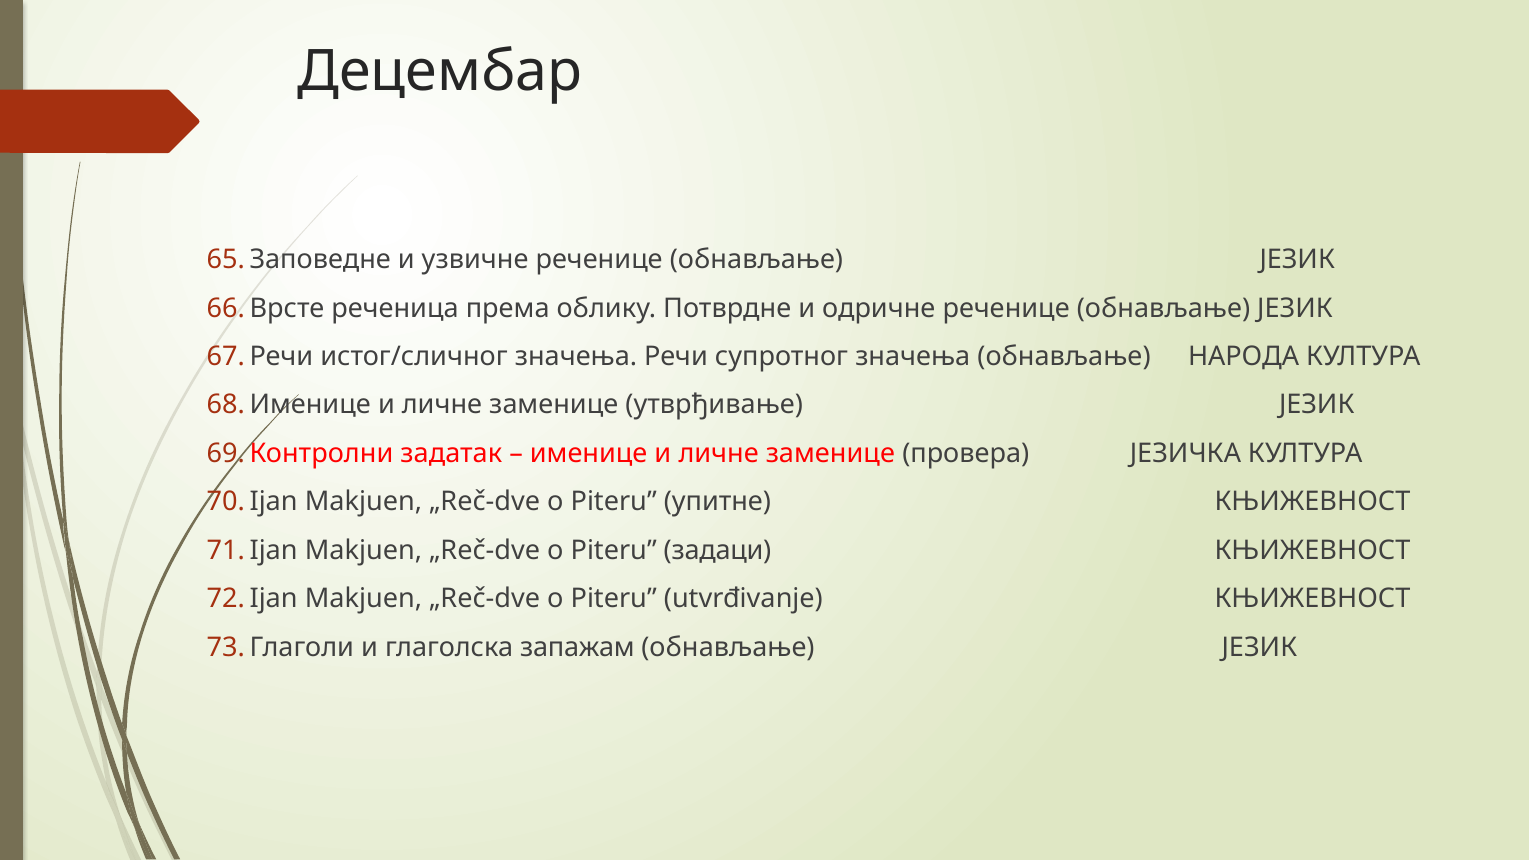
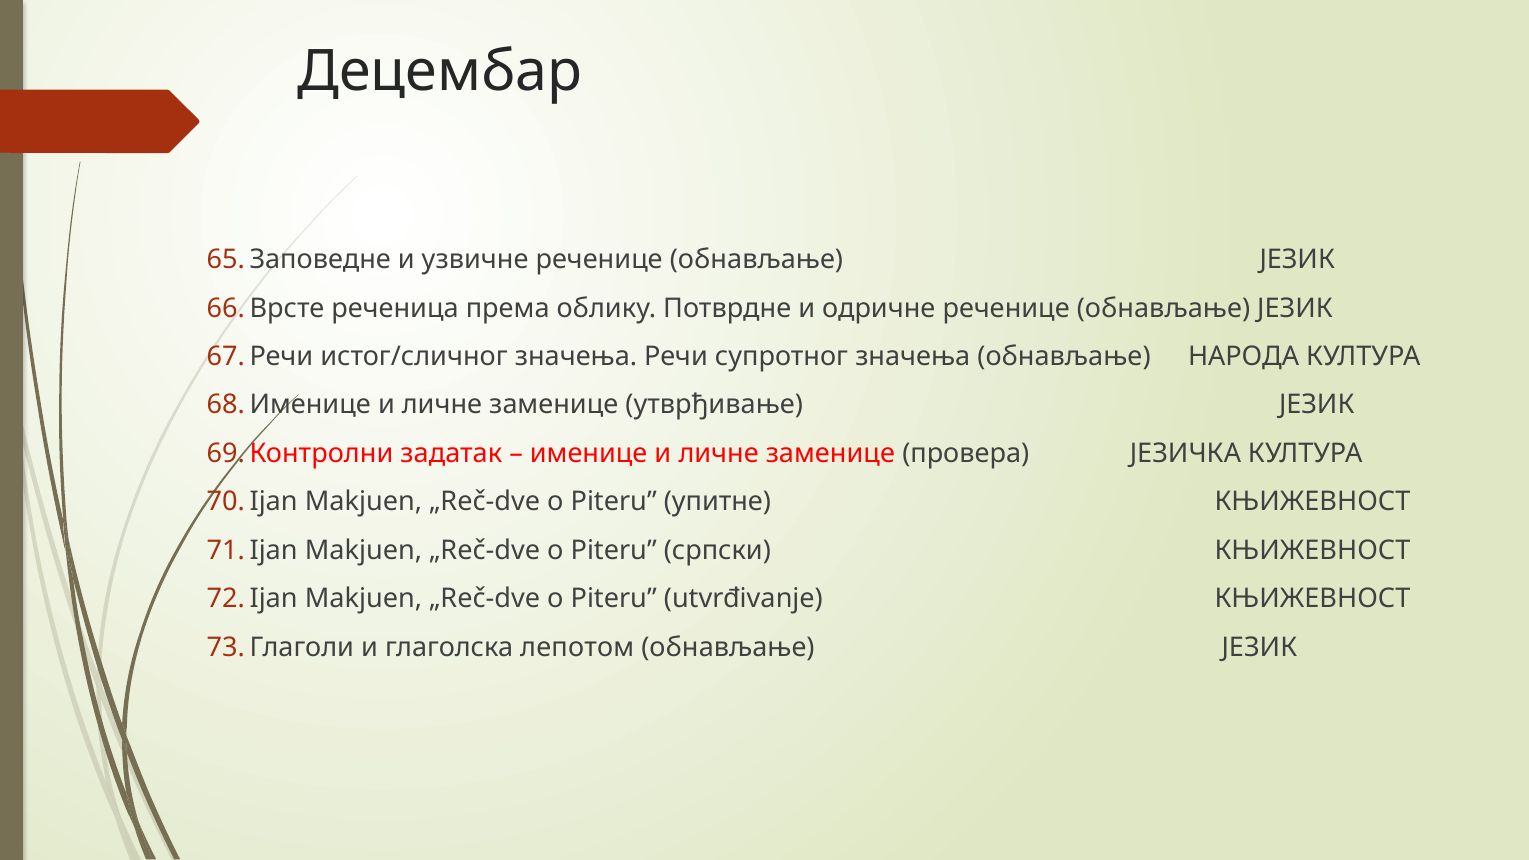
задаци: задаци -> српски (717, 550)
запажам: запажам -> лепотом (577, 647)
